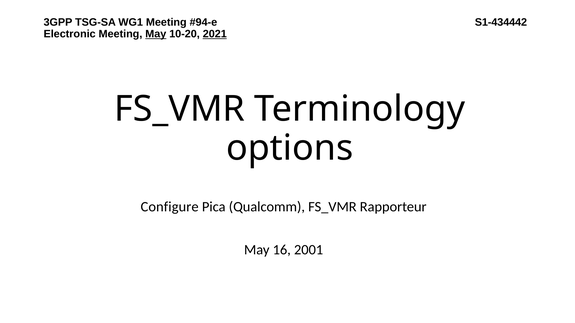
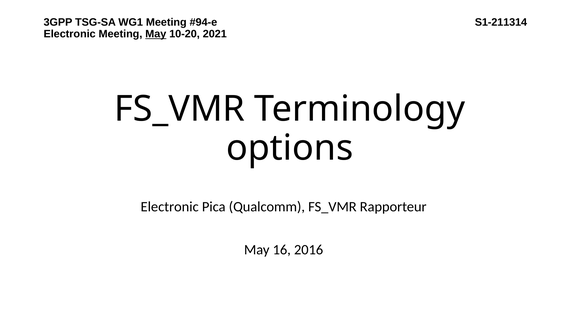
S1-434442: S1-434442 -> S1-211314 (501, 22)
2021 underline: present -> none (215, 34)
Configure: Configure -> Electronic (170, 207)
2001: 2001 -> 2016 (309, 250)
